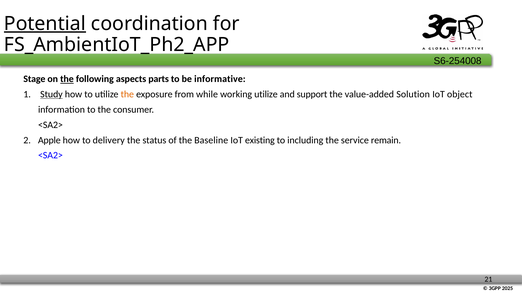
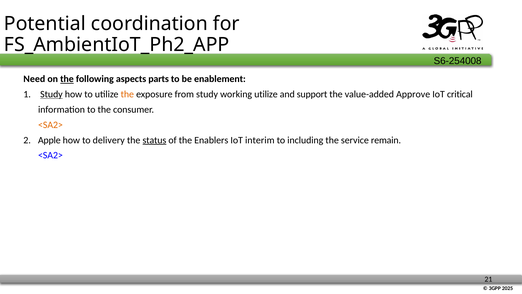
Potential underline: present -> none (45, 24)
Stage: Stage -> Need (34, 79)
informative: informative -> enablement (220, 79)
from while: while -> study (207, 94)
Solution: Solution -> Approve (413, 94)
object: object -> critical (460, 94)
<SA2> colour: black -> orange (50, 125)
status underline: none -> present (154, 140)
Baseline: Baseline -> Enablers (211, 140)
existing: existing -> interim (260, 140)
